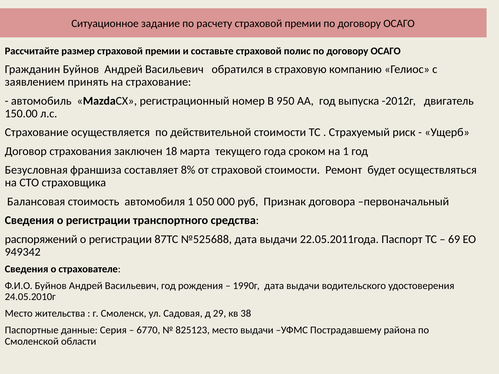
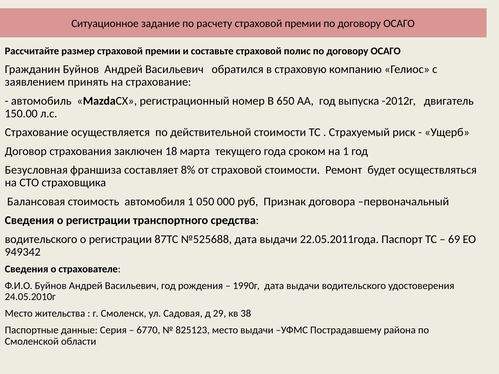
950: 950 -> 650 (285, 101)
распоряжений: распоряжений -> водительского (41, 239)
